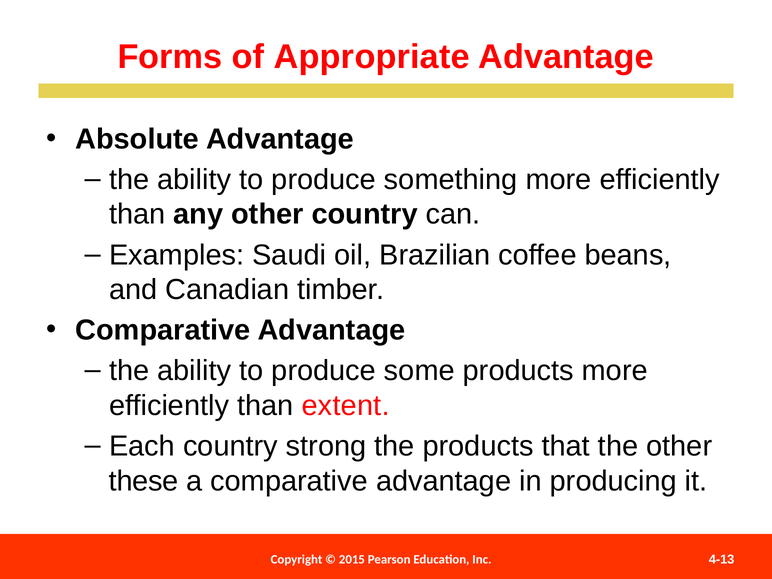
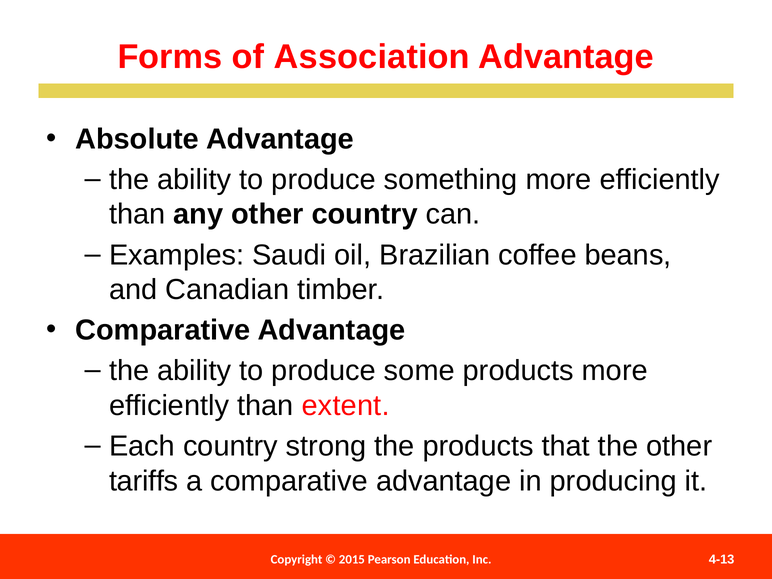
Appropriate: Appropriate -> Association (372, 57)
these: these -> tariffs (144, 481)
